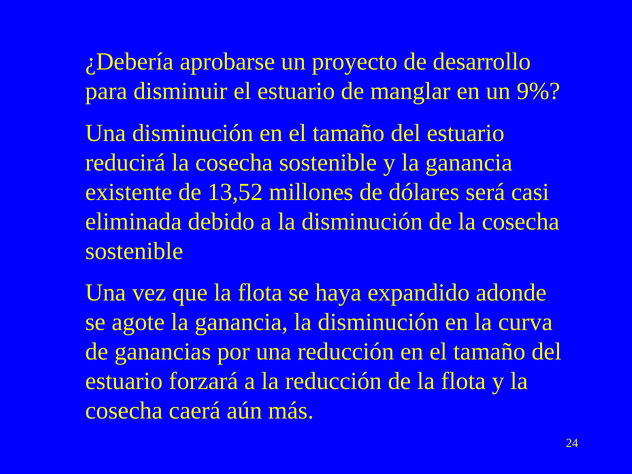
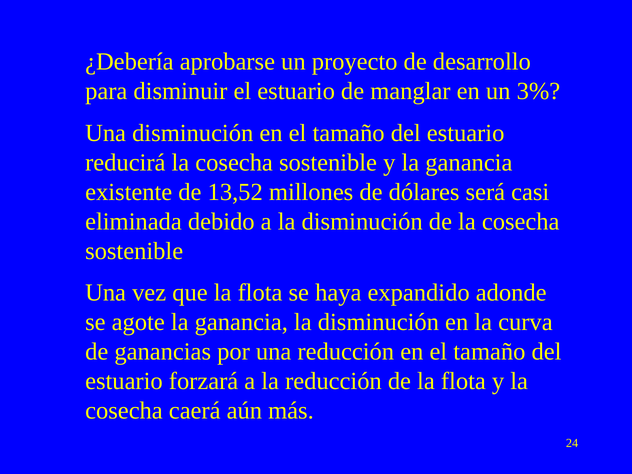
9%: 9% -> 3% (538, 91)
